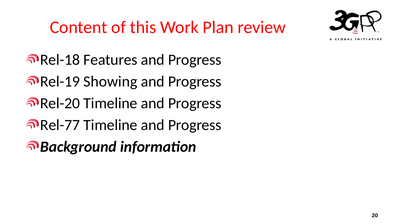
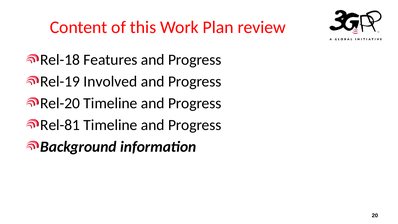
Showing: Showing -> Involved (110, 82)
Rel-77: Rel-77 -> Rel-81 (60, 125)
